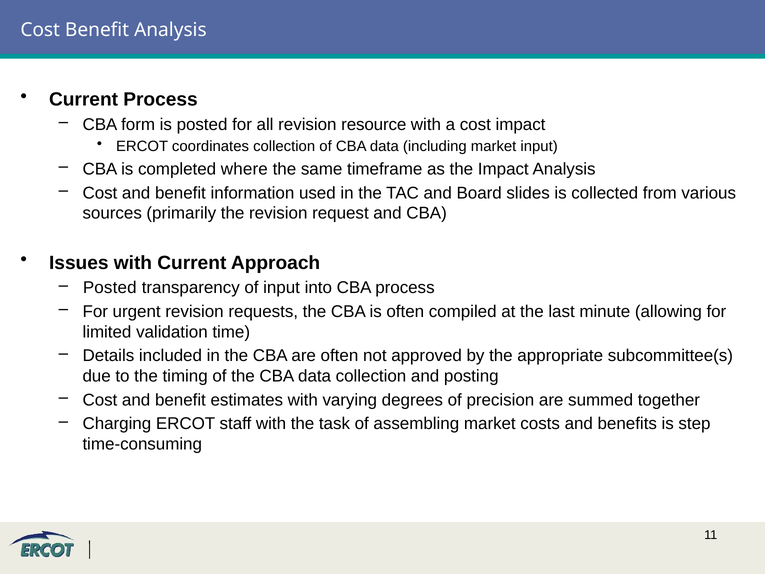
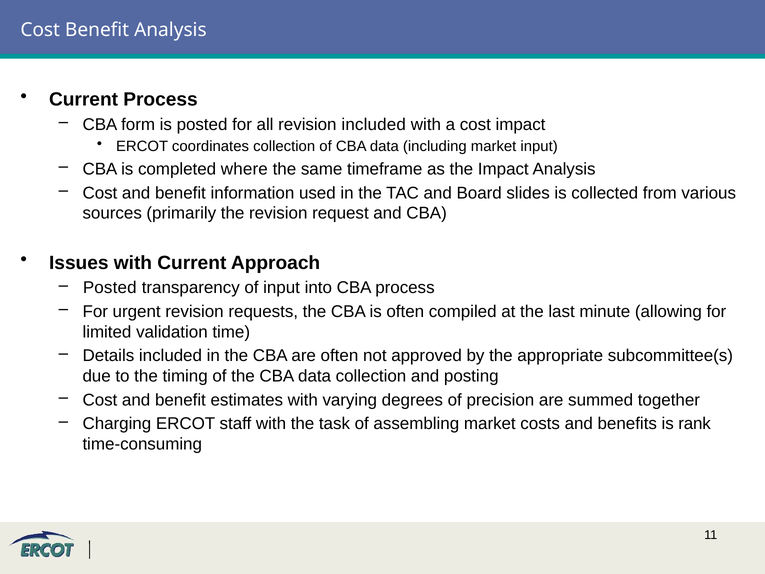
revision resource: resource -> included (374, 124)
step: step -> rank (695, 424)
